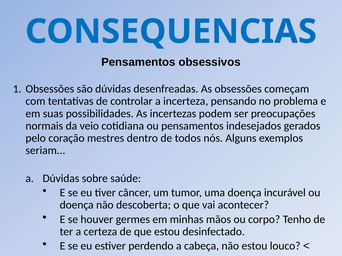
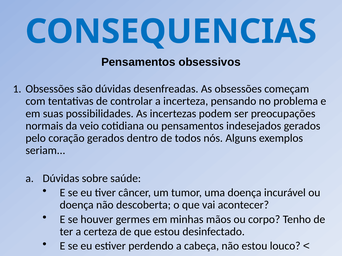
coração mestres: mestres -> gerados (106, 138)
